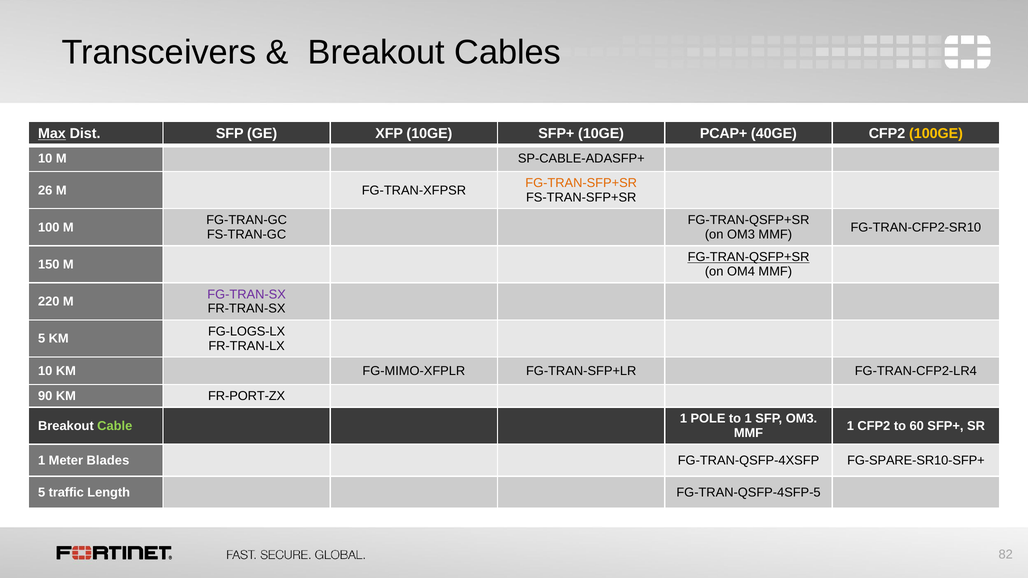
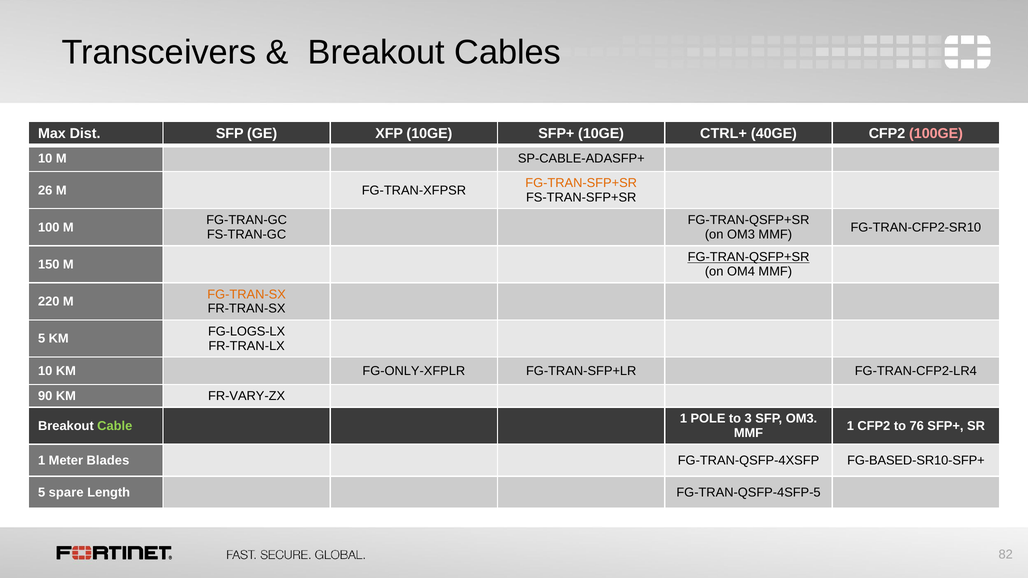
Max underline: present -> none (52, 134)
PCAP+: PCAP+ -> CTRL+ (723, 134)
100GE colour: yellow -> pink (936, 134)
FG-TRAN-SX colour: purple -> orange (247, 294)
FG-MIMO-XFPLR: FG-MIMO-XFPLR -> FG-ONLY-XFPLR (414, 371)
FR-PORT-ZX: FR-PORT-ZX -> FR-VARY-ZX (247, 396)
to 1: 1 -> 3 (748, 419)
60: 60 -> 76 (917, 426)
FG-SPARE-SR10-SFP+: FG-SPARE-SR10-SFP+ -> FG-BASED-SR10-SFP+ (916, 461)
traffic: traffic -> spare (66, 493)
